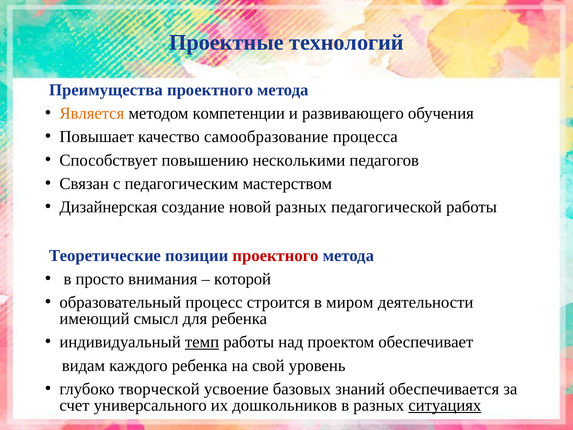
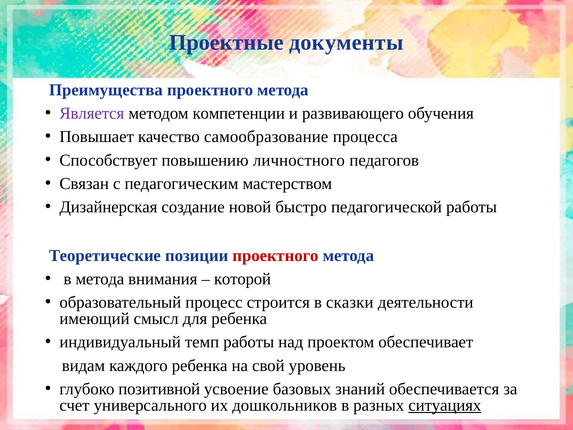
технологий: технологий -> документы (346, 43)
Является colour: orange -> purple (92, 113)
несколькими: несколькими -> личностного (299, 160)
новой разных: разных -> быстро (301, 207)
в просто: просто -> метода (100, 279)
миром: миром -> сказки (350, 302)
темп underline: present -> none (202, 342)
творческой: творческой -> позитивной (159, 389)
